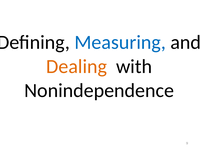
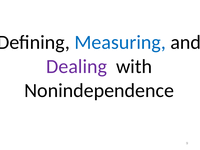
Dealing colour: orange -> purple (77, 66)
